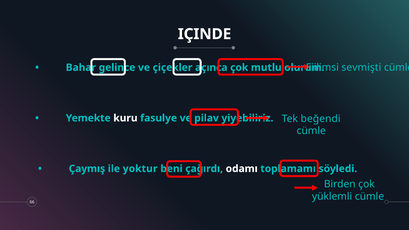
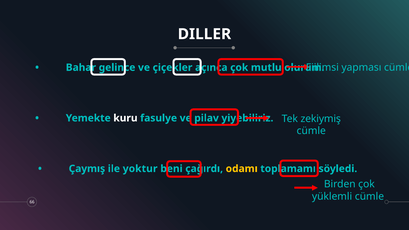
IÇINDE: IÇINDE -> DILLER (204, 34)
sevmişti: sevmişti -> yapması (361, 67)
beğendi: beğendi -> zekiymiş (321, 119)
odamı colour: white -> yellow (242, 169)
